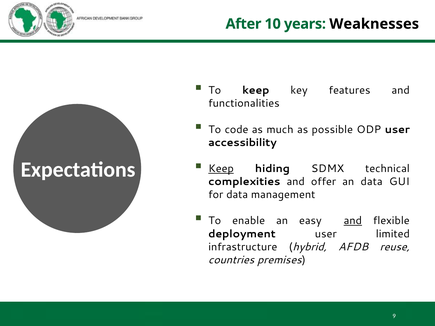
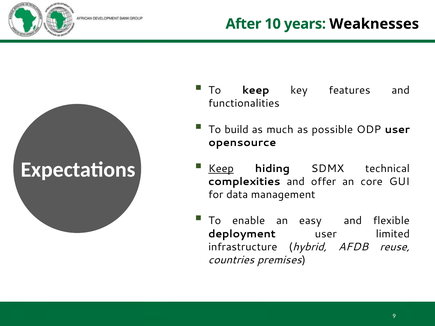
code: code -> build (237, 130)
accessibility: accessibility -> opensource (242, 143)
an data: data -> core (372, 182)
and underline: present -> none (353, 221)
